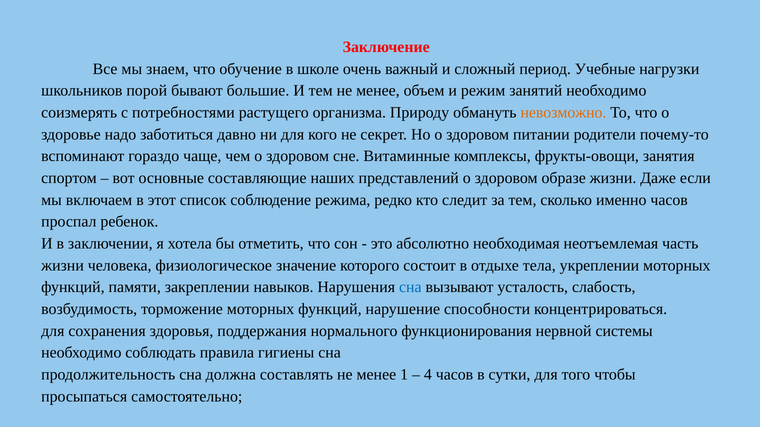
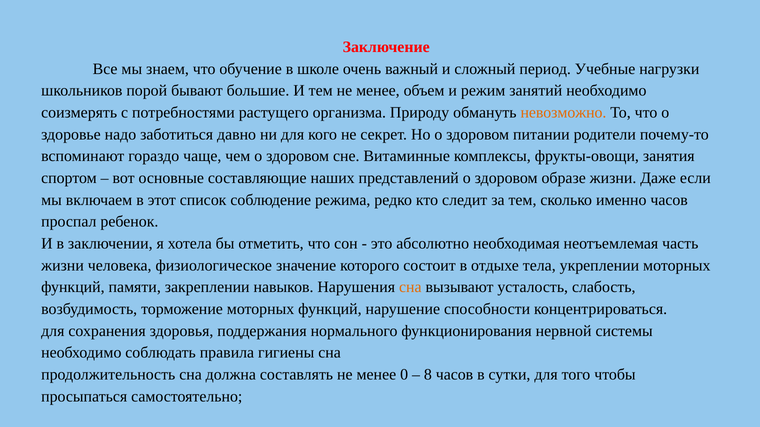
сна colour: blue -> orange (410, 288)
1: 1 -> 0 (404, 375)
4: 4 -> 8 (428, 375)
